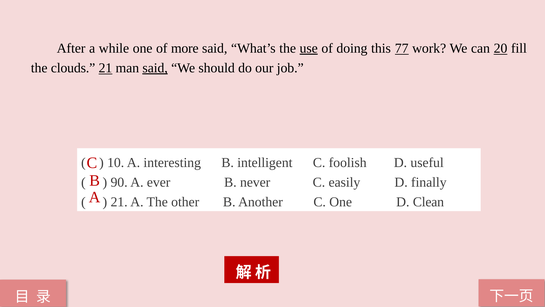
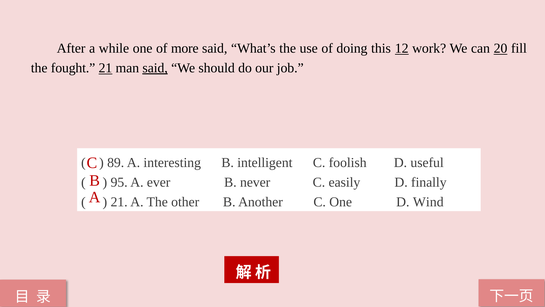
use underline: present -> none (309, 48)
77: 77 -> 12 (402, 48)
clouds: clouds -> fought (73, 68)
10: 10 -> 89 (116, 162)
90: 90 -> 95 (119, 182)
Clean: Clean -> Wind (428, 202)
